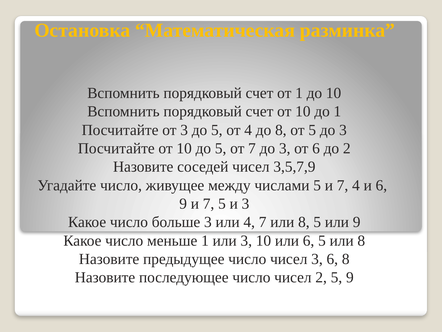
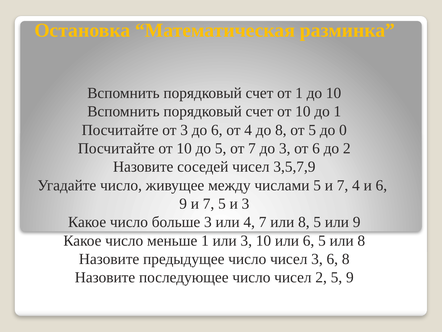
3 до 5: 5 -> 6 (217, 130)
5 до 3: 3 -> 0 (343, 130)
